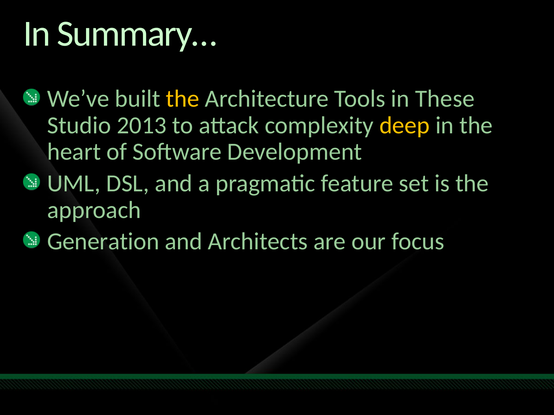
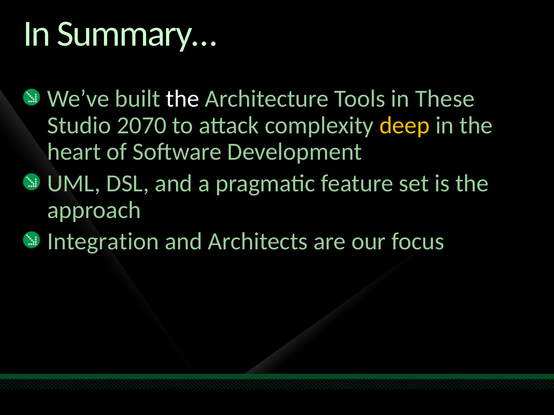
the colour: yellow -> white (183, 99)
2013: 2013 -> 2070 (142, 125)
Generation: Generation -> Integration (103, 242)
